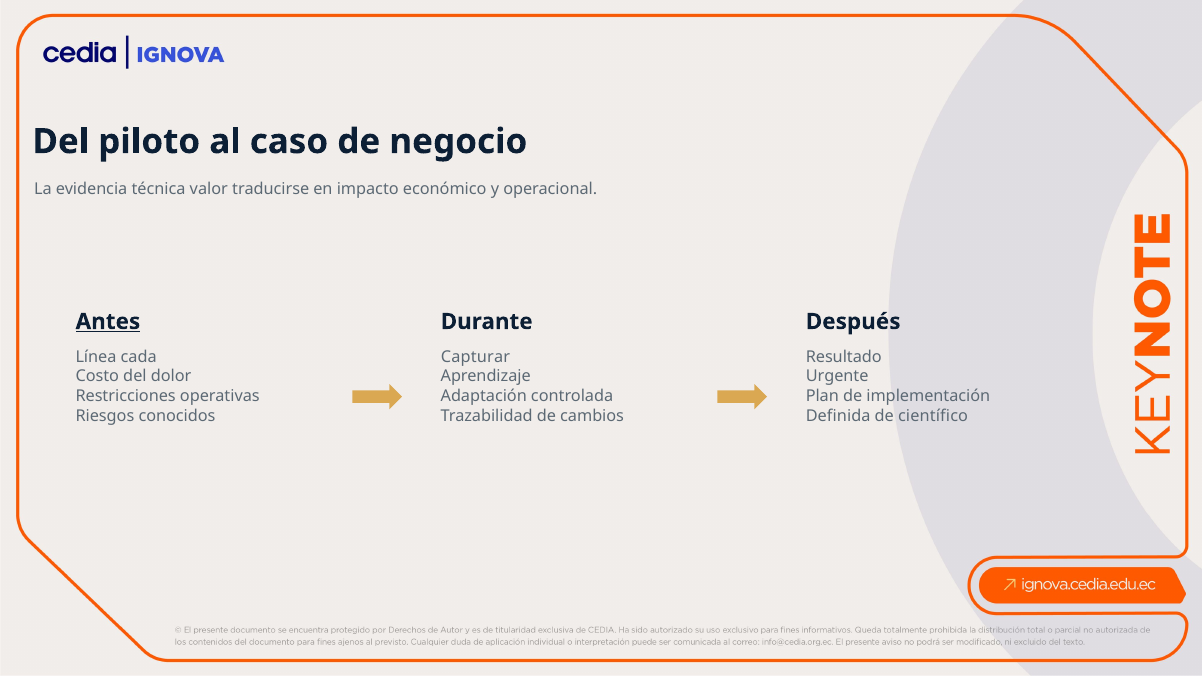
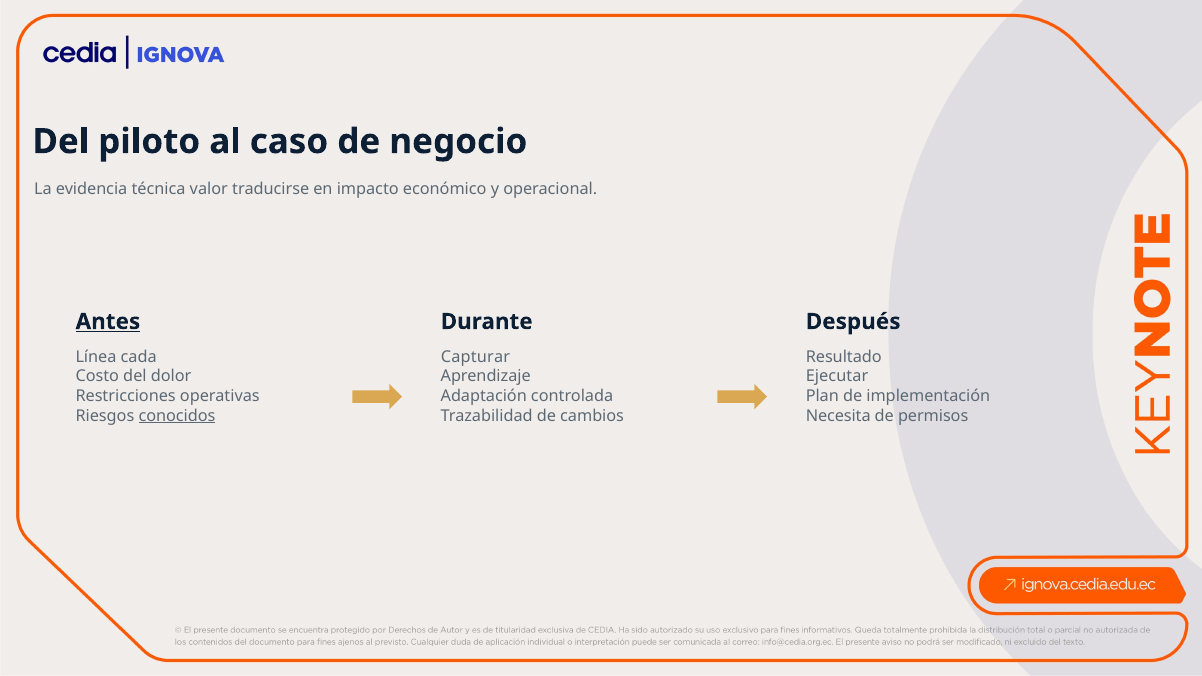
Urgente: Urgente -> Ejecutar (837, 377)
conocidos underline: none -> present (177, 416)
Definida: Definida -> Necesita (838, 416)
científico: científico -> permisos (933, 416)
